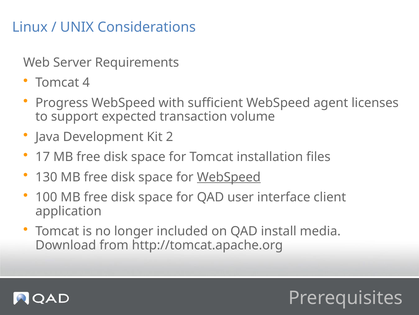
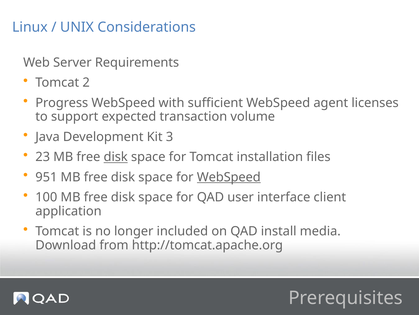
4: 4 -> 2 (86, 83)
2: 2 -> 3 (170, 137)
17: 17 -> 23 (43, 157)
disk underline: none -> present (116, 157)
130: 130 -> 951 (46, 177)
